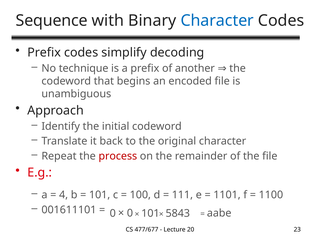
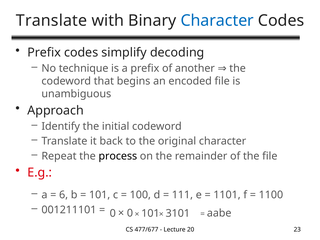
Sequence: Sequence -> Translate (52, 20)
process colour: red -> black (118, 156)
4: 4 -> 6 (64, 195)
001611101: 001611101 -> 001211101 (69, 210)
5843: 5843 -> 3101 (178, 213)
